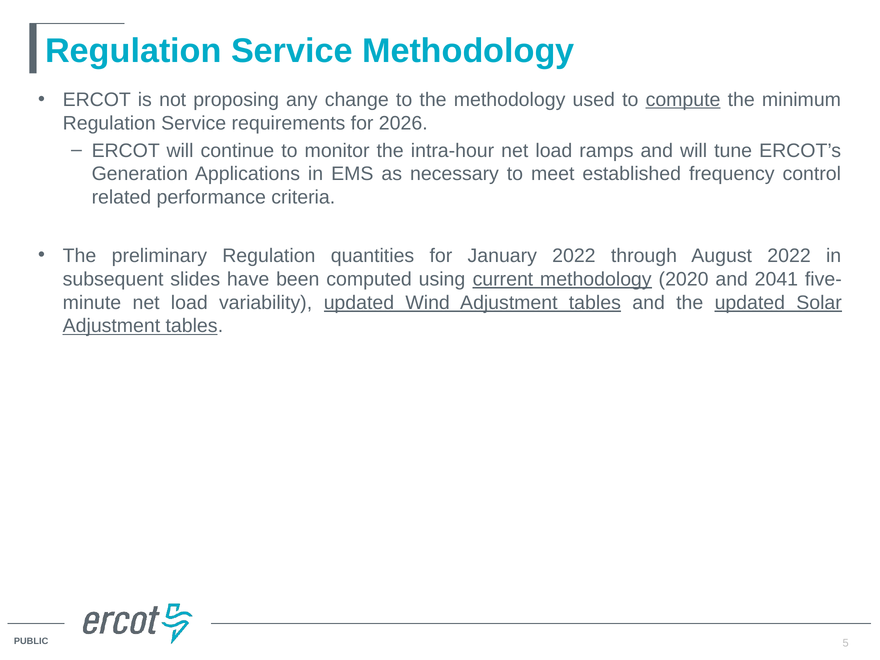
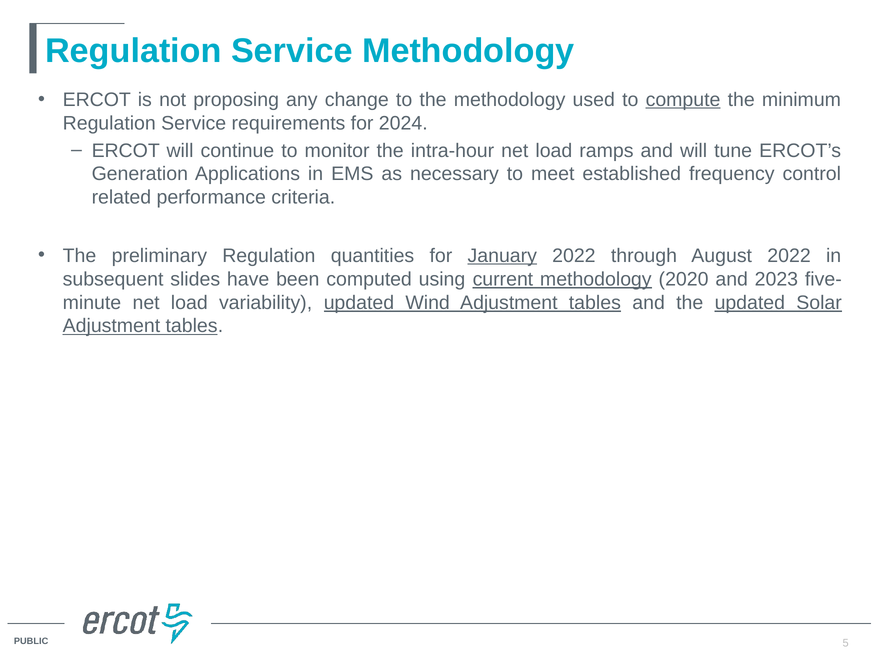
2026: 2026 -> 2024 (403, 123)
January underline: none -> present (502, 256)
2041: 2041 -> 2023 (776, 279)
